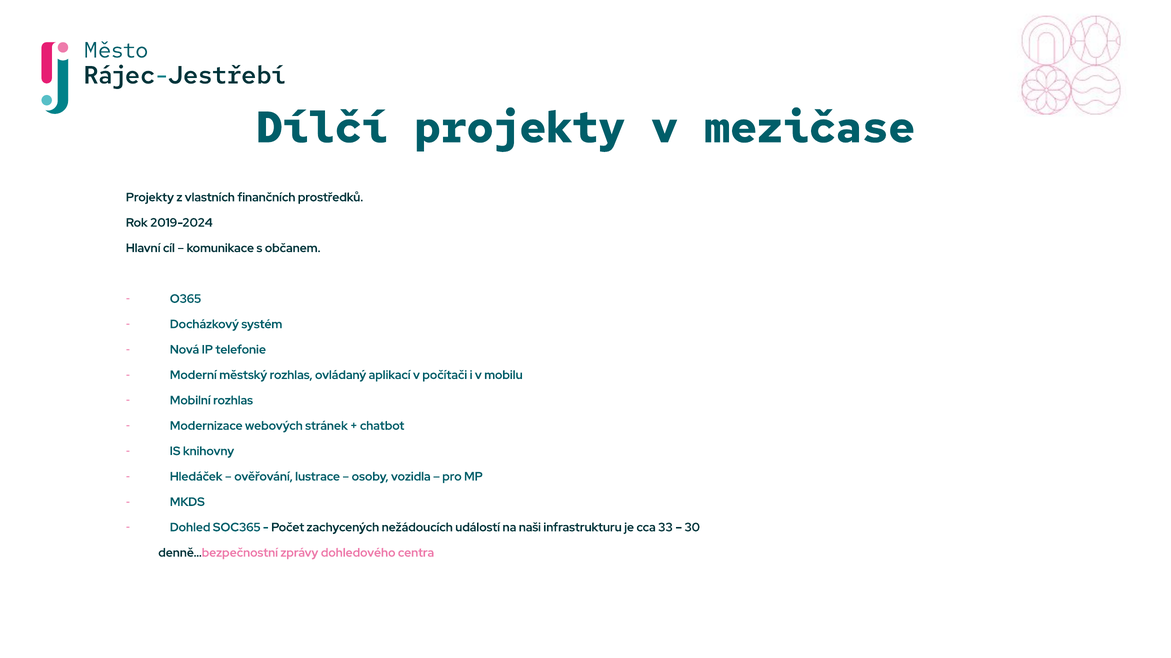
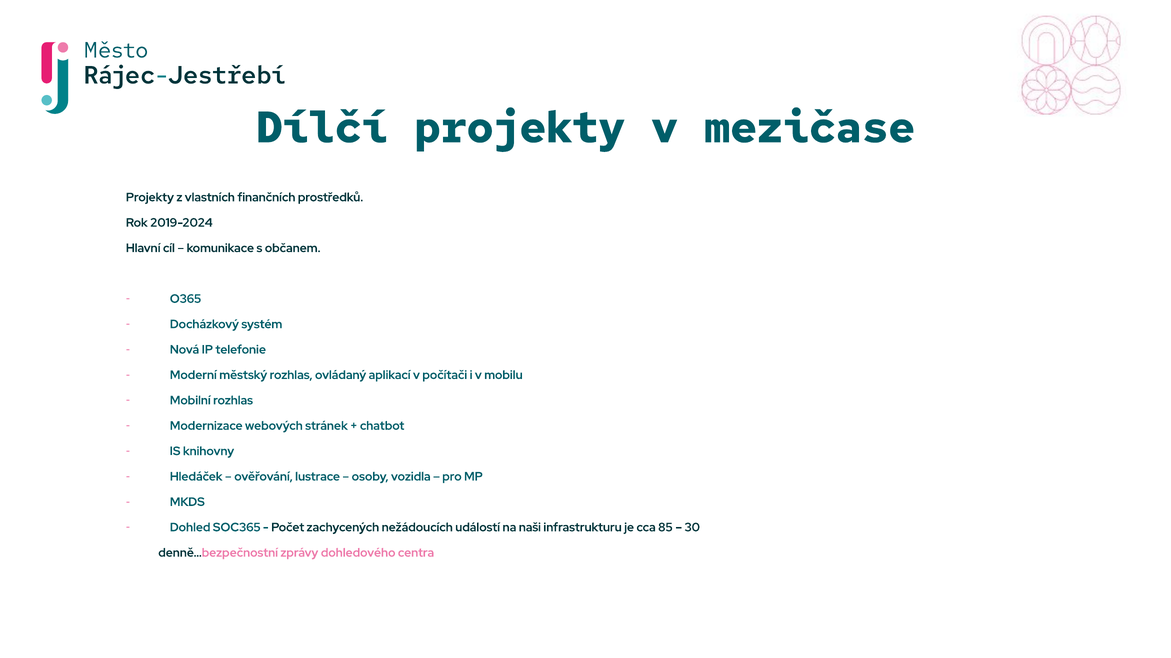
33: 33 -> 85 (665, 528)
